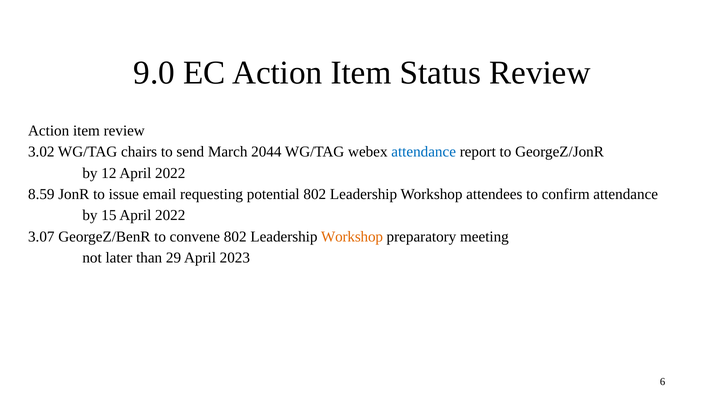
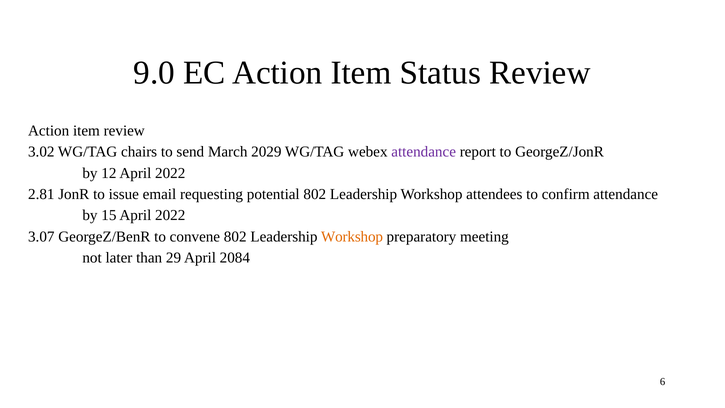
2044: 2044 -> 2029 (266, 152)
attendance colour: blue -> purple (424, 152)
8.59: 8.59 -> 2.81 (41, 194)
2023: 2023 -> 2084 (235, 258)
